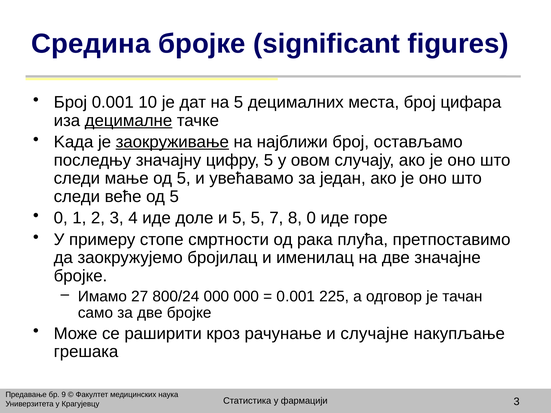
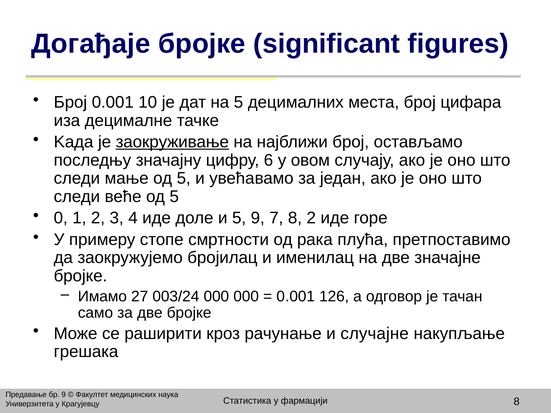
Средина: Средина -> Догађаје (91, 44)
децималне underline: present -> none (128, 121)
цифру 5: 5 -> 6 (268, 160)
5 5: 5 -> 9 (258, 218)
8 0: 0 -> 2 (311, 218)
800/24: 800/24 -> 003/24 (176, 297)
225: 225 -> 126 (334, 297)
фармацији 3: 3 -> 8 (517, 402)
